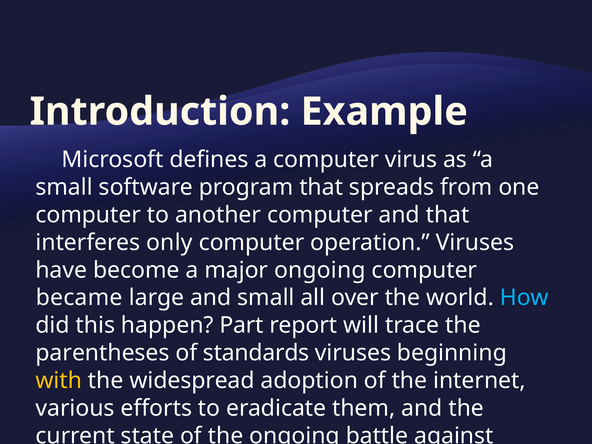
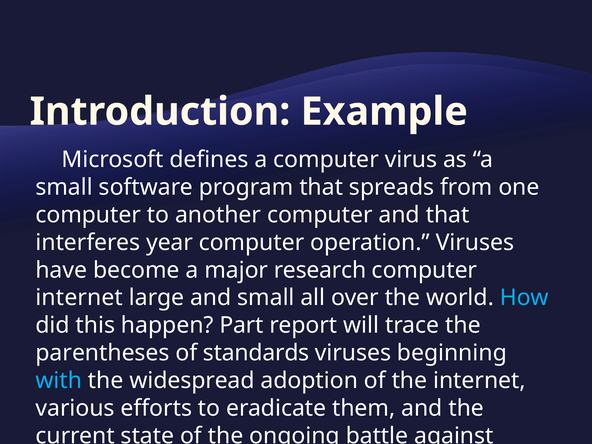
only: only -> year (170, 242)
major ongoing: ongoing -> research (320, 270)
became: became -> internet (79, 298)
with colour: yellow -> light blue (59, 381)
